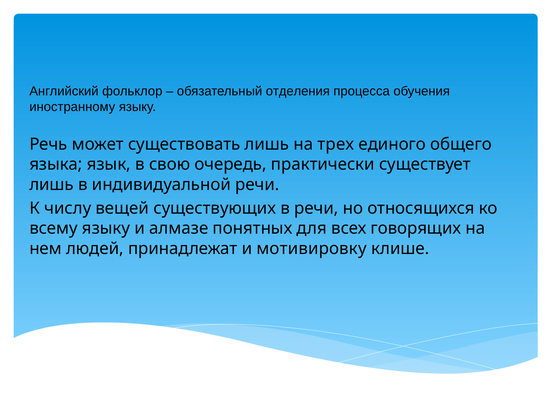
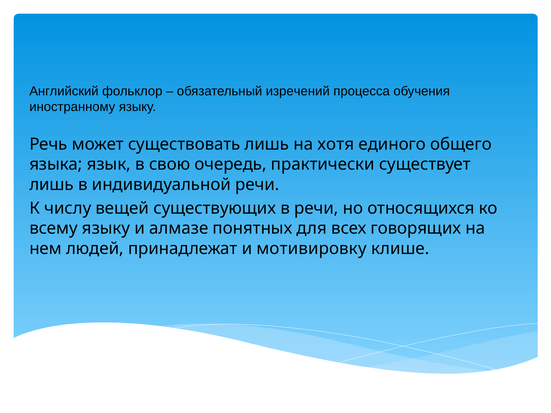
отделения: отделения -> изречений (298, 91)
трех: трех -> хотя (336, 144)
